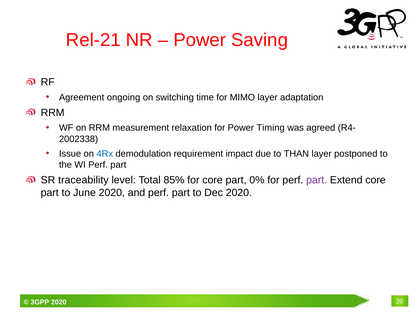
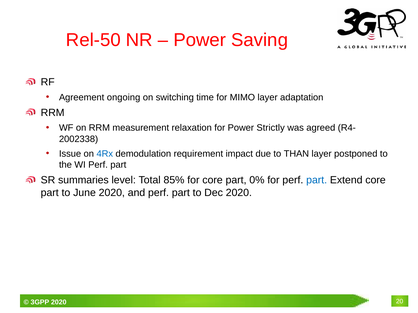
Rel-21: Rel-21 -> Rel-50 (93, 40)
Timing: Timing -> Strictly (271, 128)
traceability: traceability -> summaries (83, 180)
part colour: purple -> blue (317, 180)
